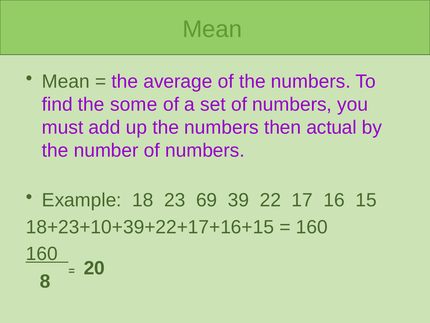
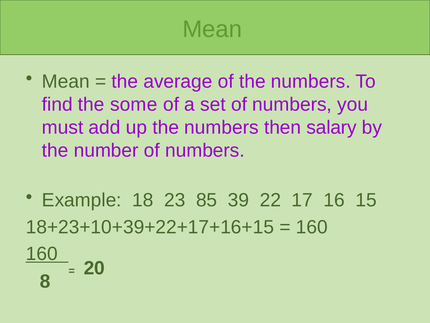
actual: actual -> salary (332, 127)
69: 69 -> 85 (207, 200)
